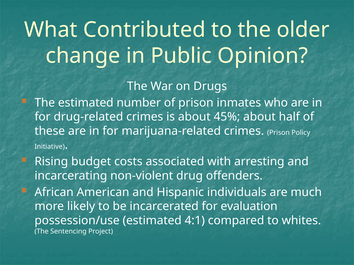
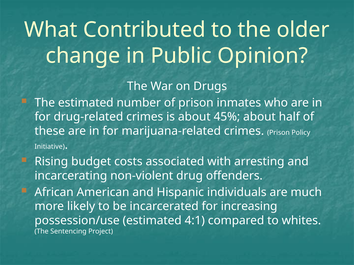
evaluation: evaluation -> increasing (249, 207)
